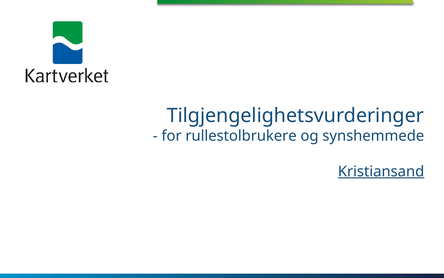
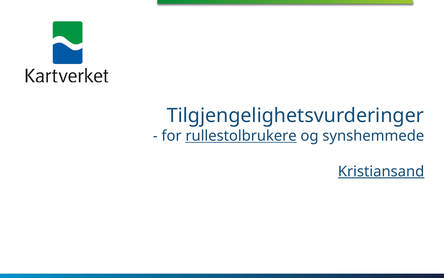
rullestolbrukere underline: none -> present (241, 136)
